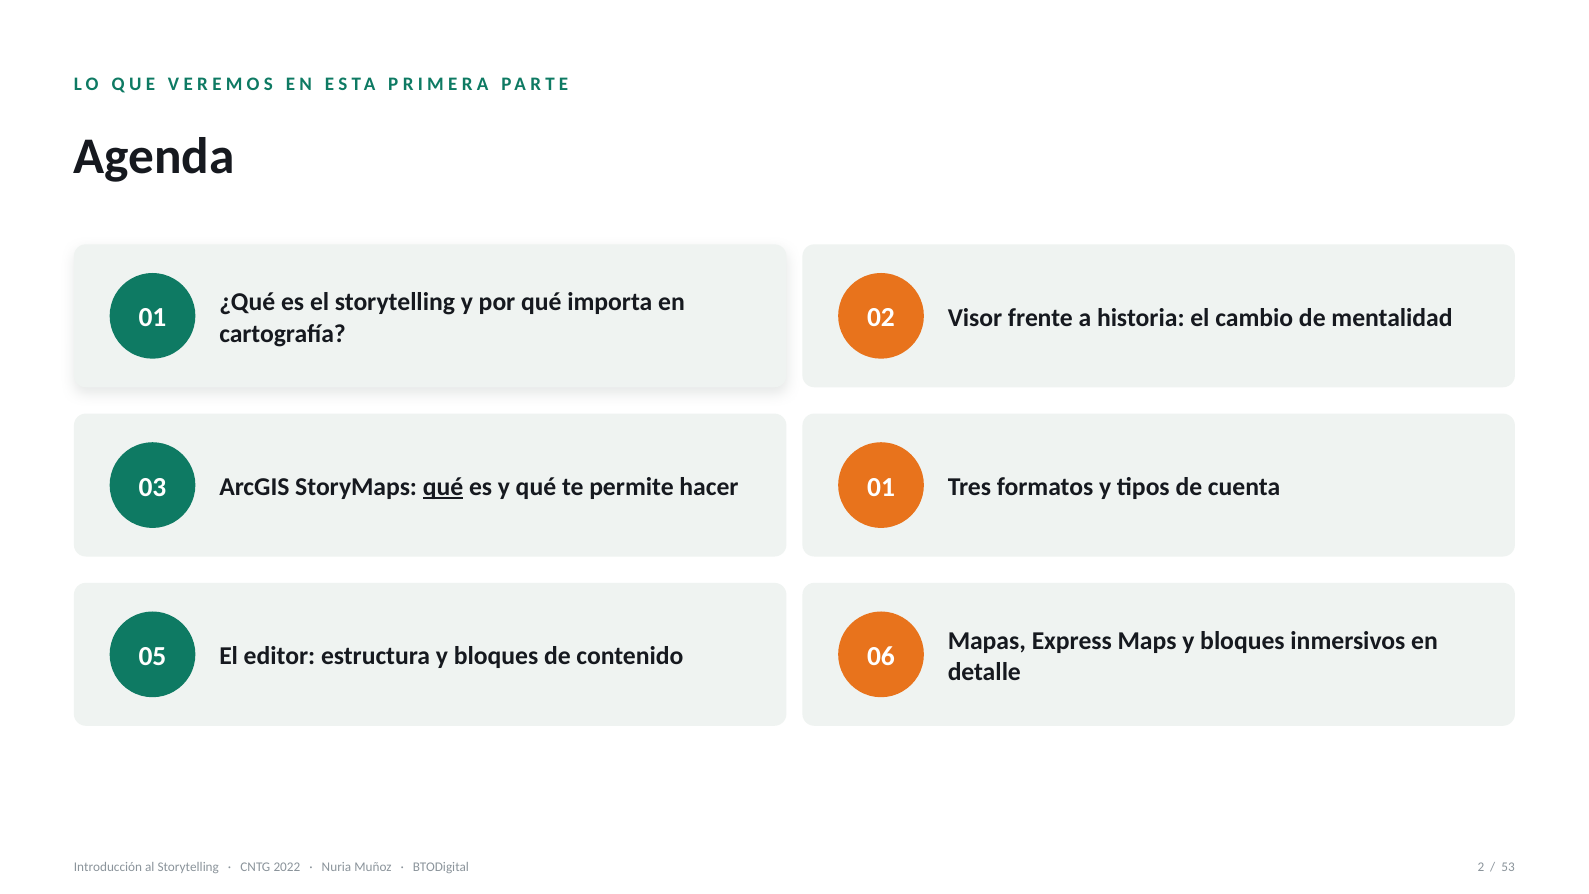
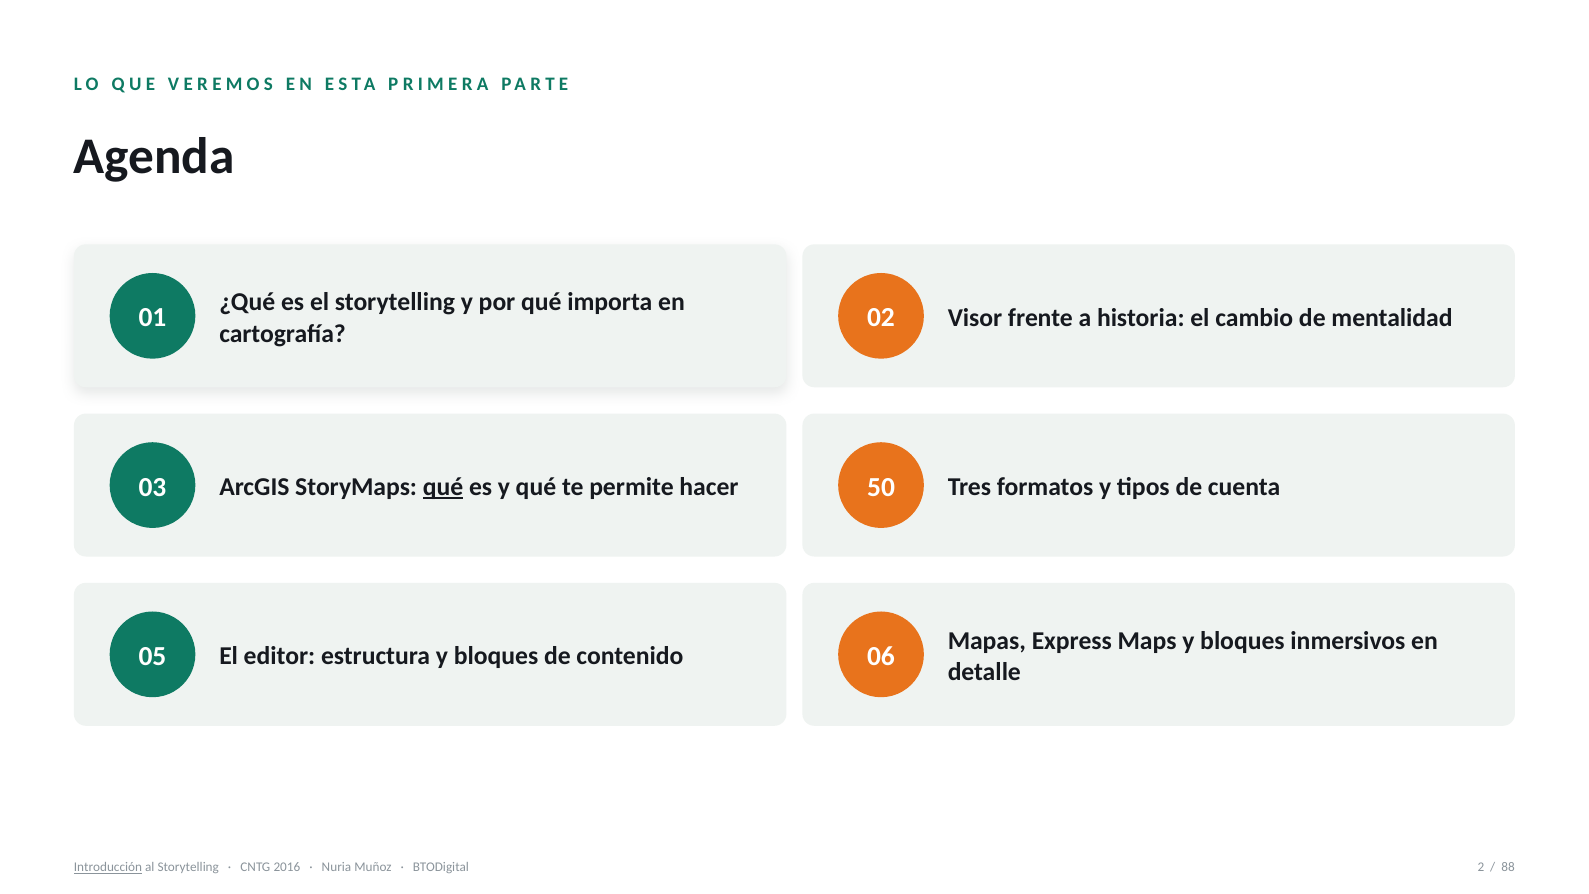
hacer 01: 01 -> 50 (881, 487)
Introducción underline: none -> present (108, 867)
2022: 2022 -> 2016 (287, 867)
53: 53 -> 88 (1508, 867)
